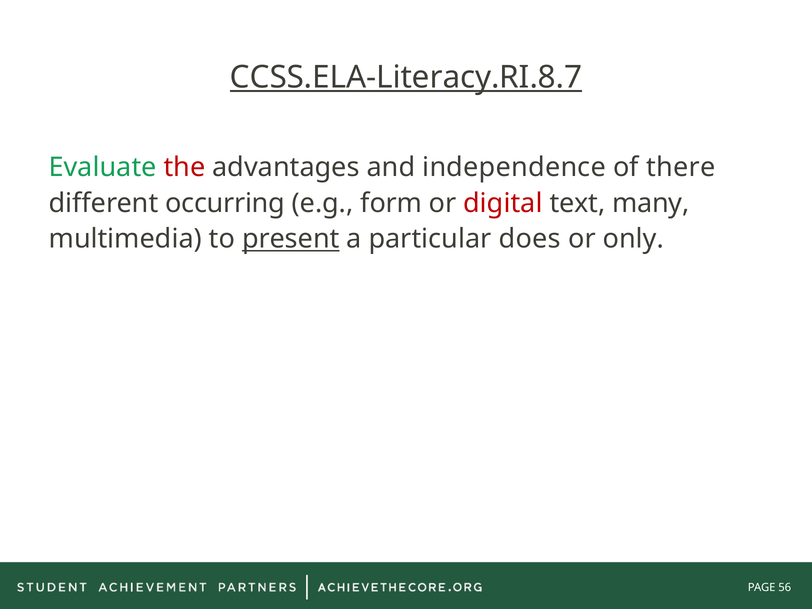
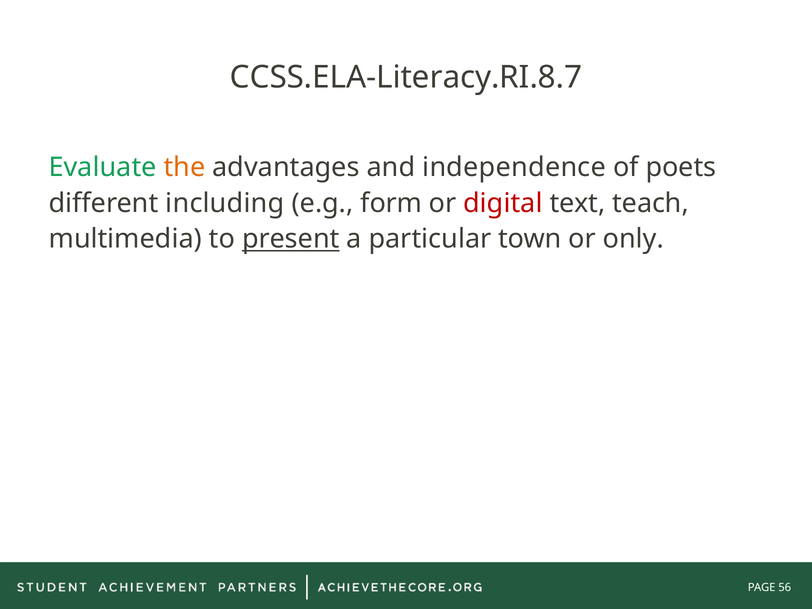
CCSS.ELA-Literacy.RI.8.7 underline: present -> none (406, 77)
the colour: red -> orange (184, 168)
there: there -> poets (681, 168)
occurring: occurring -> including (225, 203)
many: many -> teach (651, 203)
does: does -> town (530, 239)
